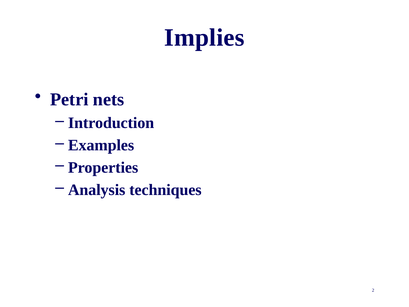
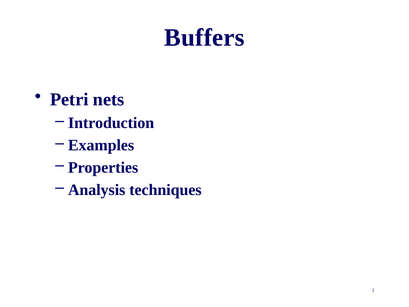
Implies: Implies -> Buffers (204, 38)
